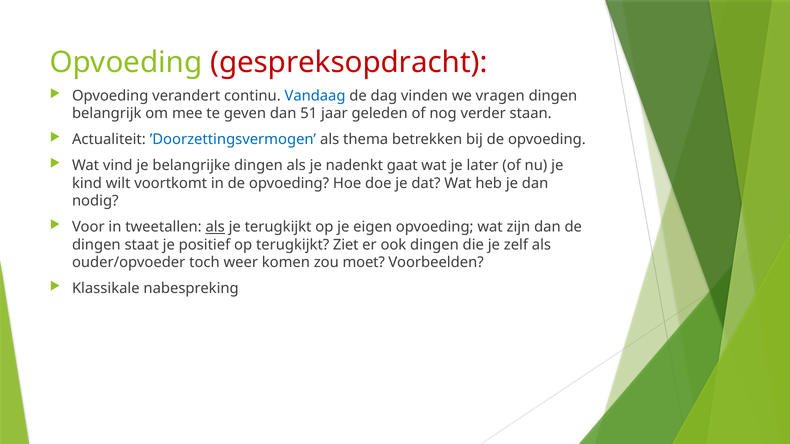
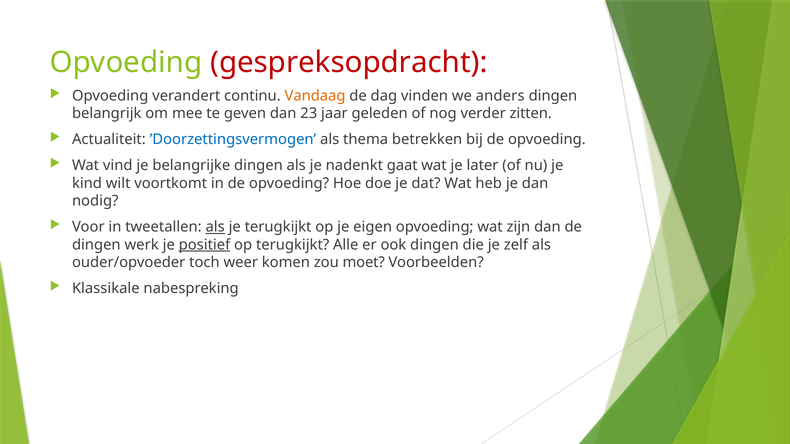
Vandaag colour: blue -> orange (315, 96)
vragen: vragen -> anders (500, 96)
51: 51 -> 23 (309, 114)
staan: staan -> zitten (531, 114)
staat: staat -> werk (142, 245)
positief underline: none -> present (204, 245)
Ziet: Ziet -> Alle (346, 245)
